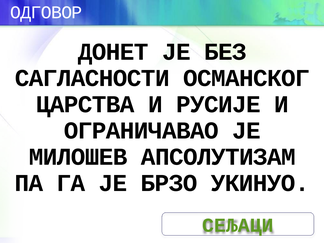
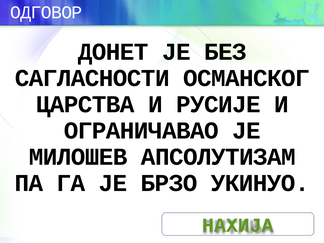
СЕЉАЦИ: СЕЉАЦИ -> НАХИЈА (238, 225)
